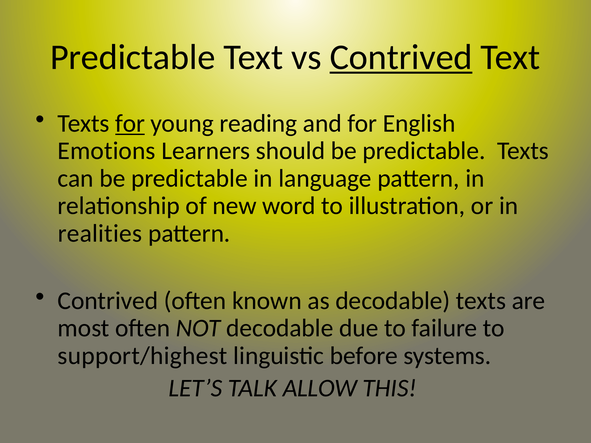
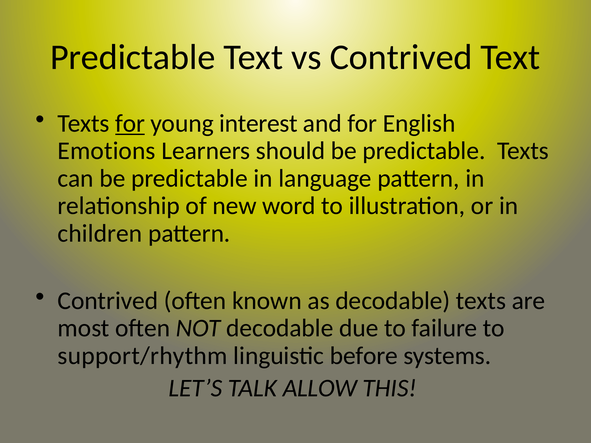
Contrived underline: present -> none (401, 57)
reading: reading -> interest (258, 123)
realities: realities -> children (100, 233)
support/highest: support/highest -> support/rhythm (143, 356)
